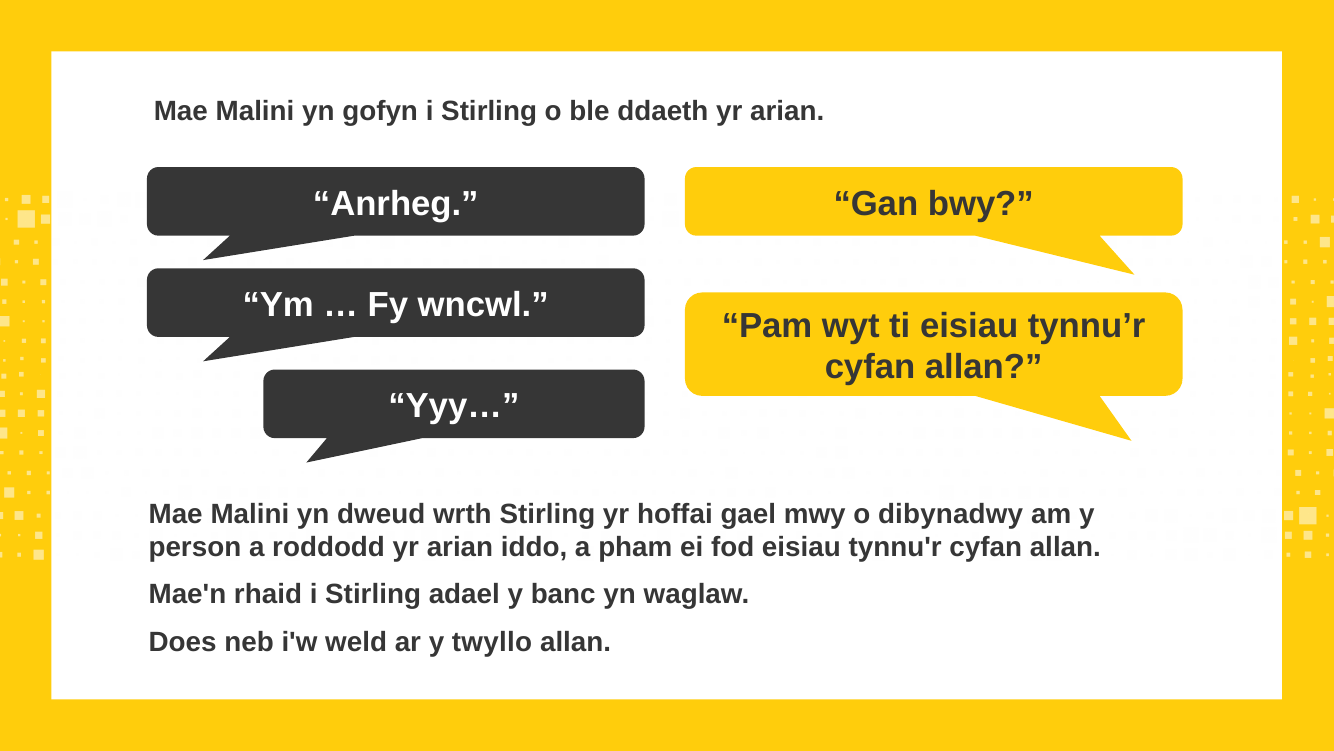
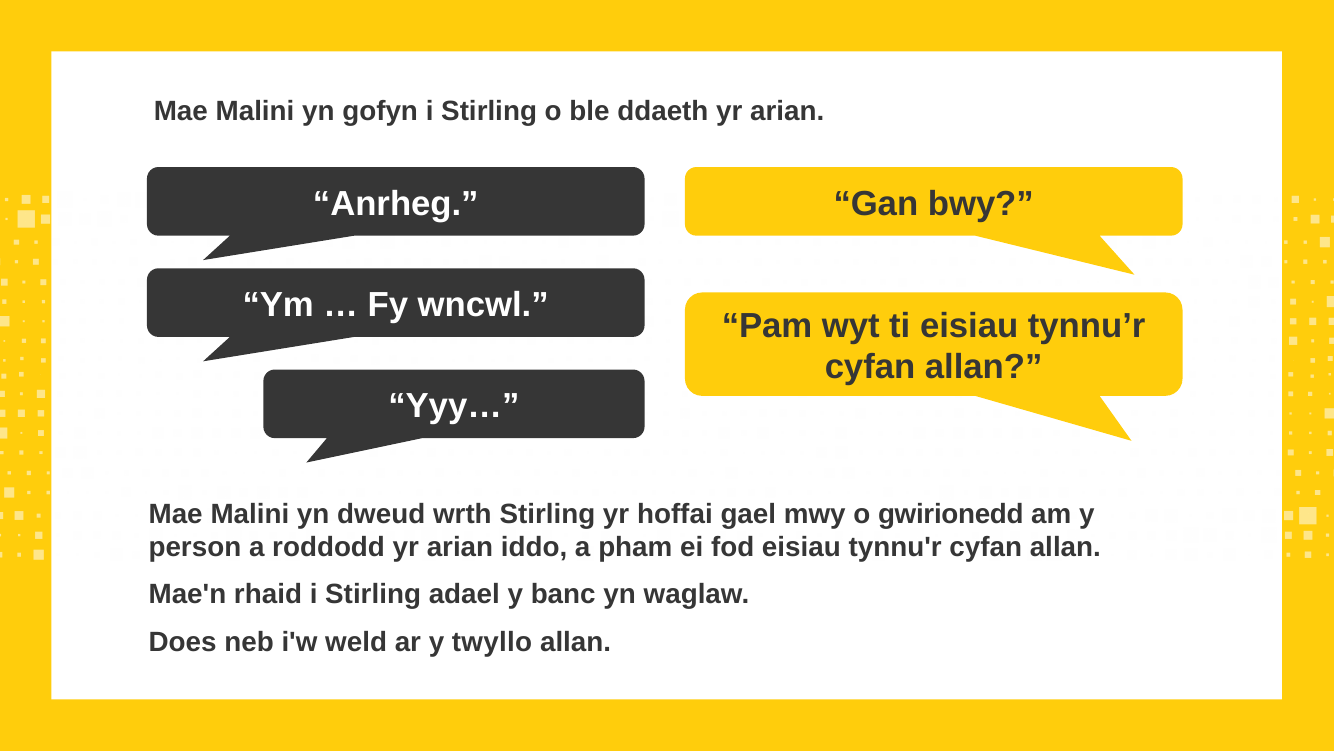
dibynadwy: dibynadwy -> gwirionedd (951, 513)
